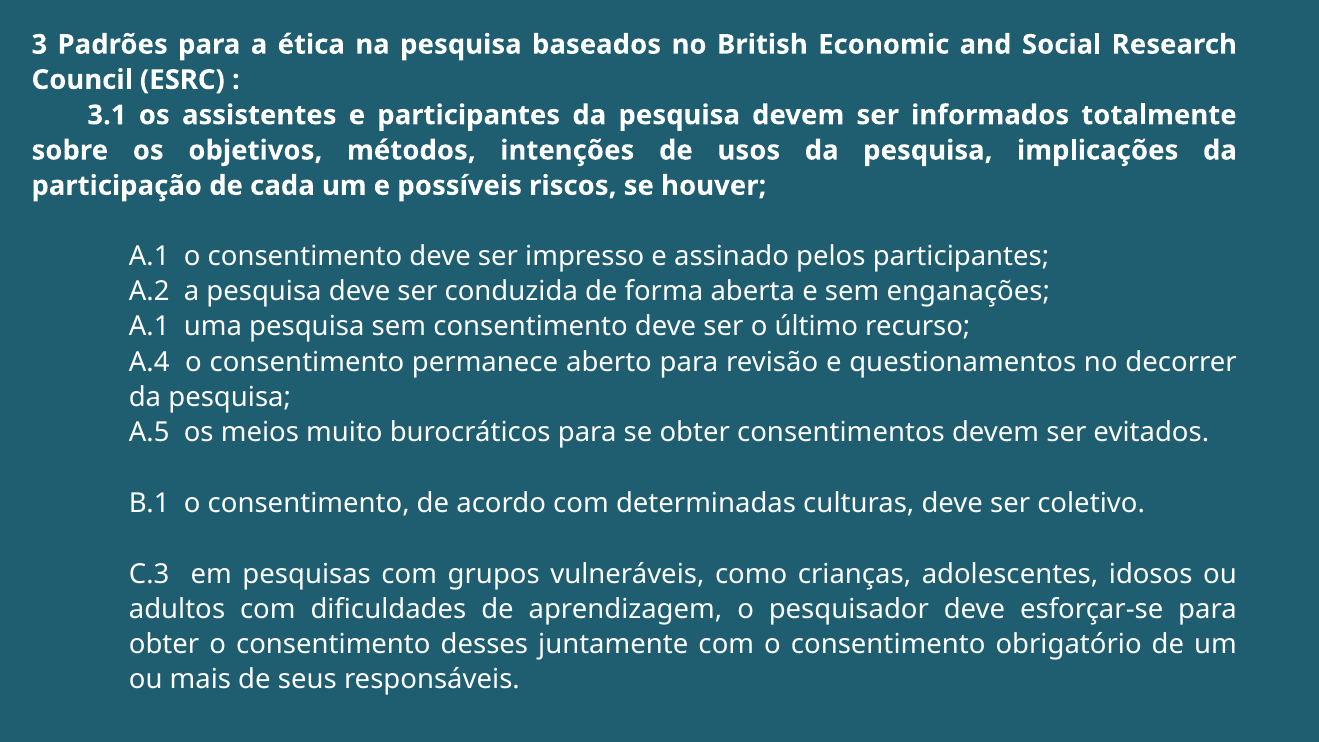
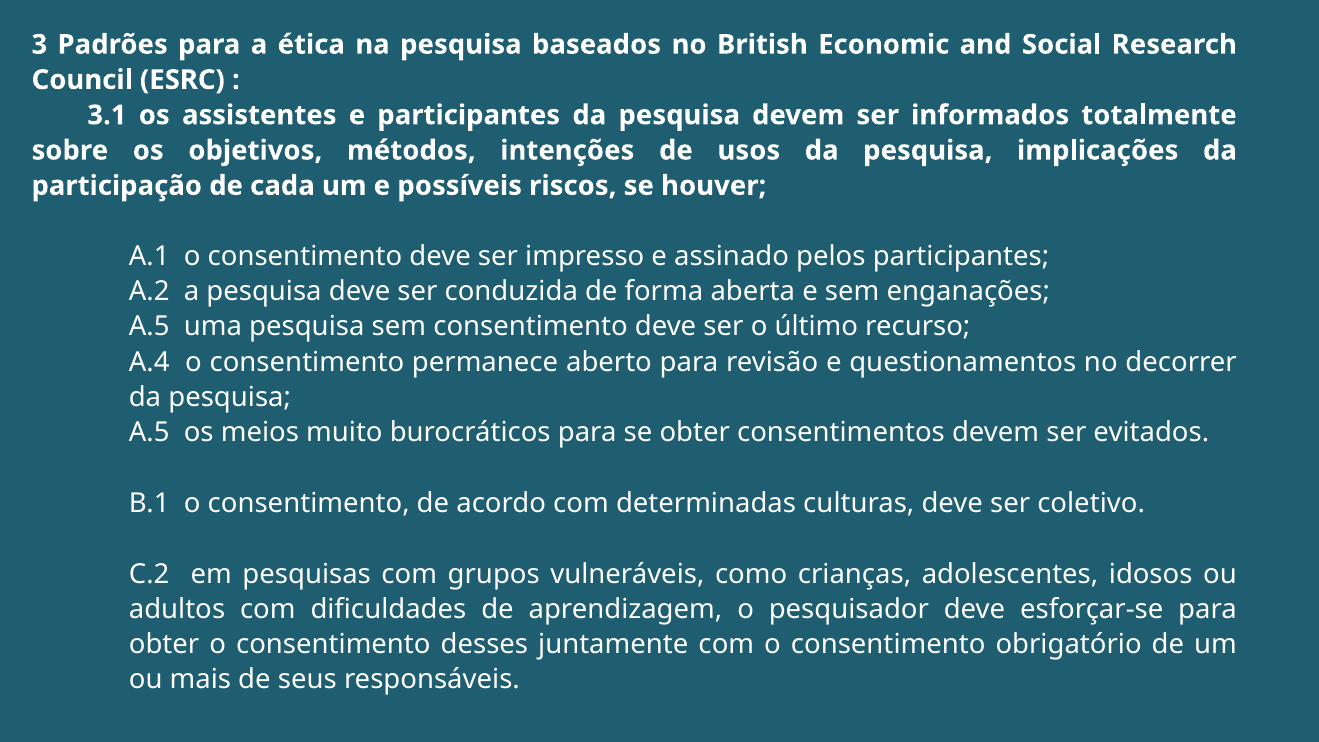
A.1: A.1 -> A.5 (149, 327)
C.3: C.3 -> C.2 (149, 574)
